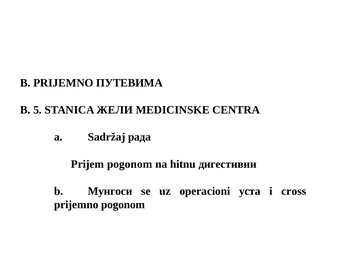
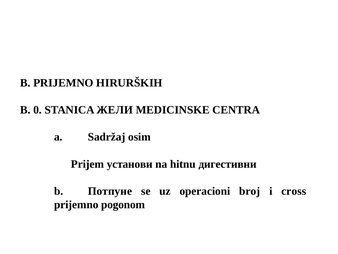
ПУТЕВИМА: ПУТЕВИМА -> HIRURŠKIH (129, 83)
5: 5 -> 0 (38, 110)
рада: рада -> osim (139, 137)
Prijem pogonom: pogonom -> установи (130, 164)
Мунгоси: Мунгоси -> Потпуне (110, 191)
уста: уста -> broj (250, 191)
